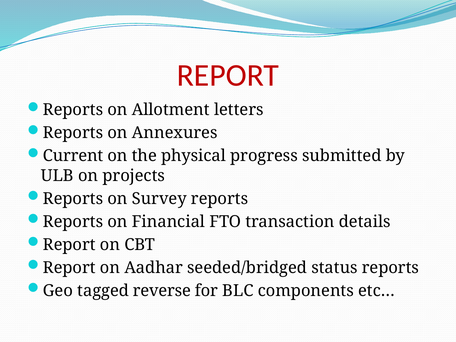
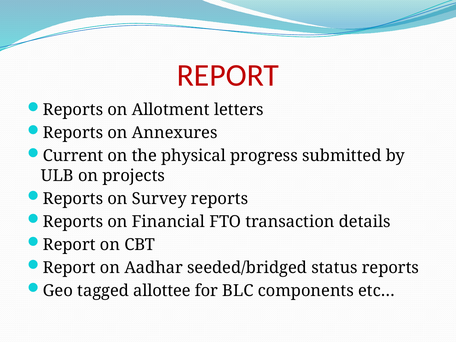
reverse: reverse -> allottee (162, 291)
